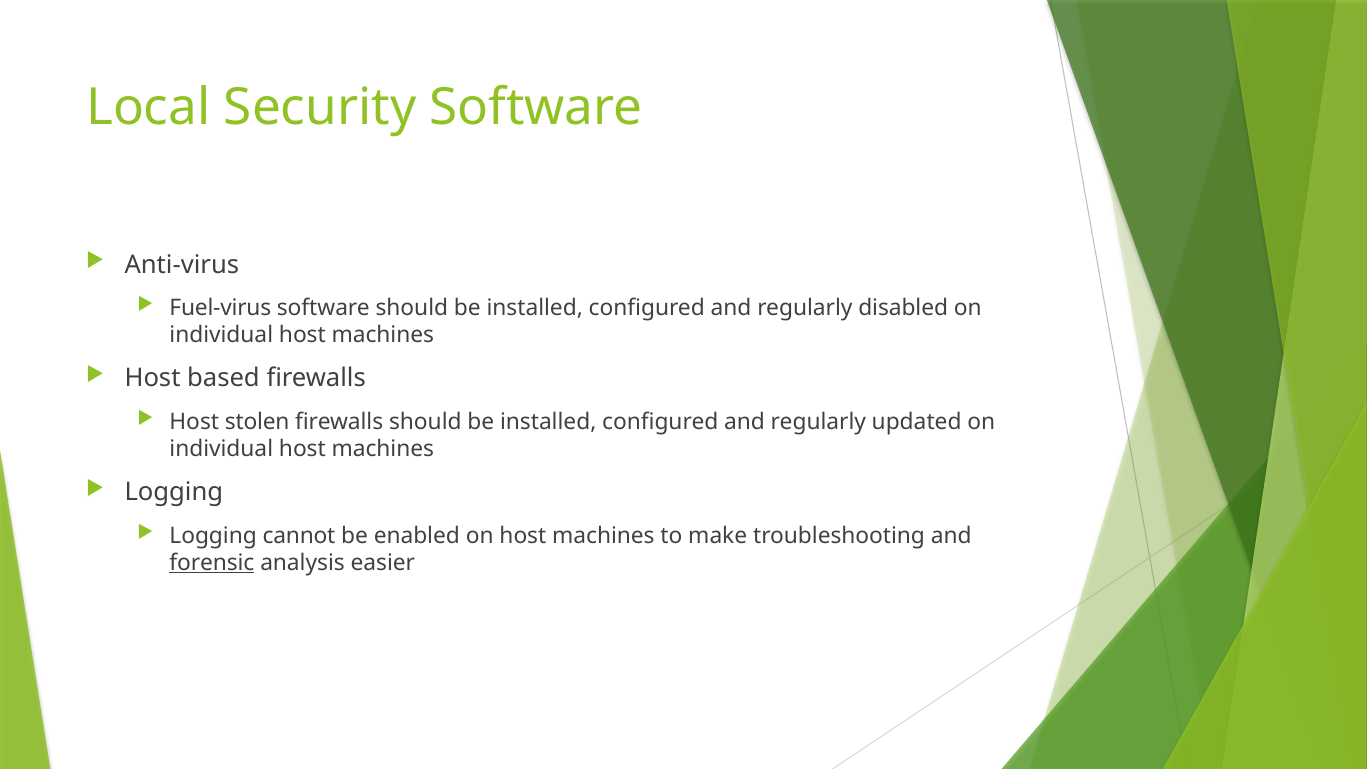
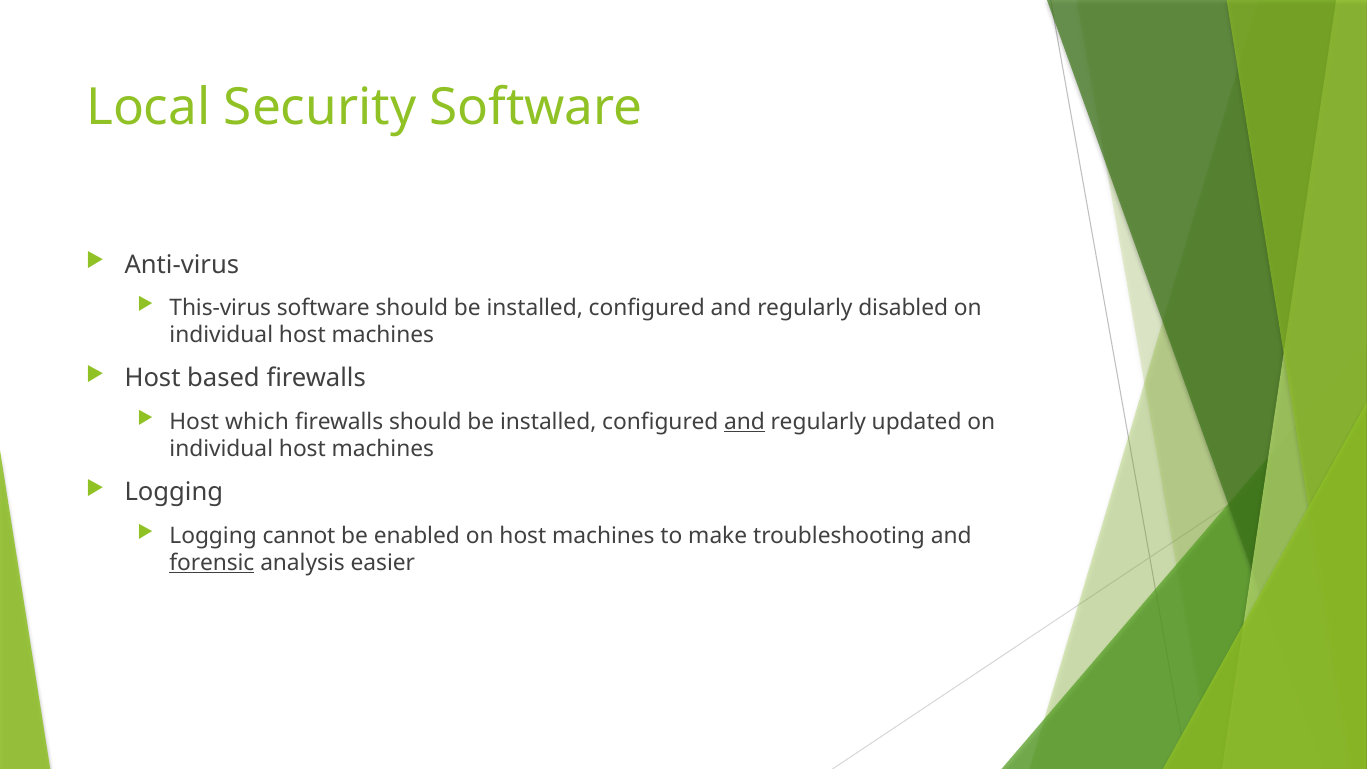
Fuel-virus: Fuel-virus -> This-virus (220, 308)
stolen: stolen -> which (257, 422)
and underline: none -> present (745, 422)
